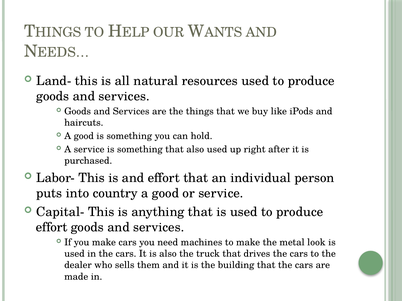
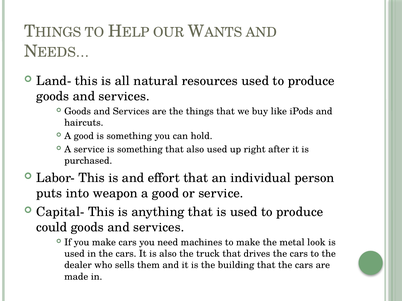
country: country -> weapon (115, 193)
effort: effort -> could (52, 228)
